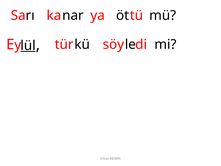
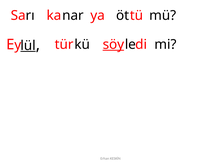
söy underline: none -> present (113, 44)
